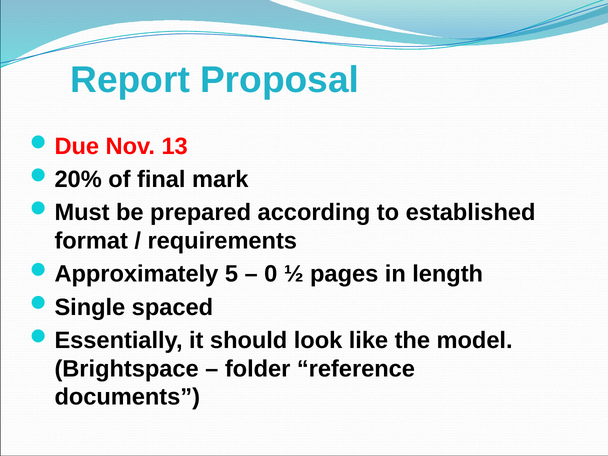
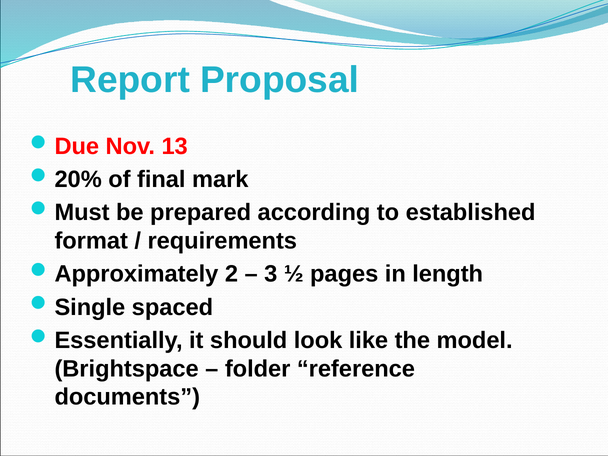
5: 5 -> 2 (231, 274)
0: 0 -> 3 (271, 274)
